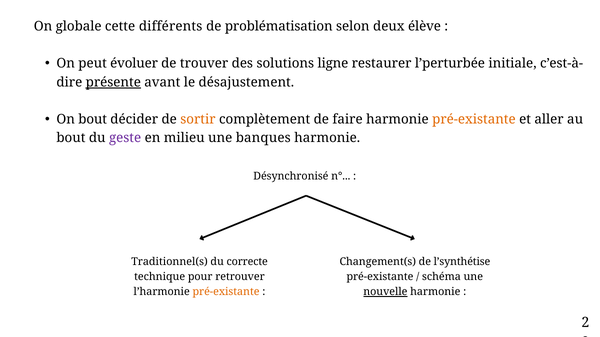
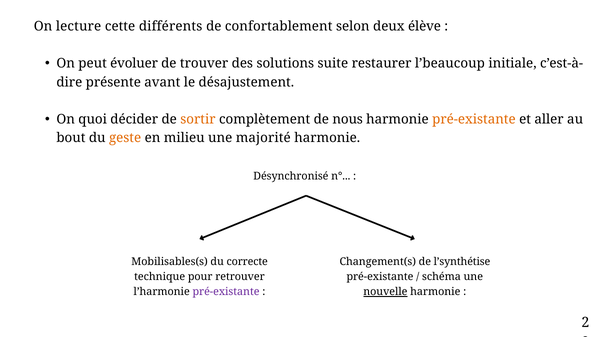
globale: globale -> lecture (79, 26)
problématisation: problématisation -> confortablement (279, 26)
ligne: ligne -> suite (333, 64)
l’perturbée: l’perturbée -> l’beaucoup (450, 64)
présente underline: present -> none (113, 82)
On bout: bout -> quoi (93, 120)
faire: faire -> nous (348, 120)
geste colour: purple -> orange (125, 138)
banques: banques -> majorité (263, 138)
Traditionnel(s: Traditionnel(s -> Mobilisables(s (170, 262)
pré-existante colour: orange -> purple (226, 292)
